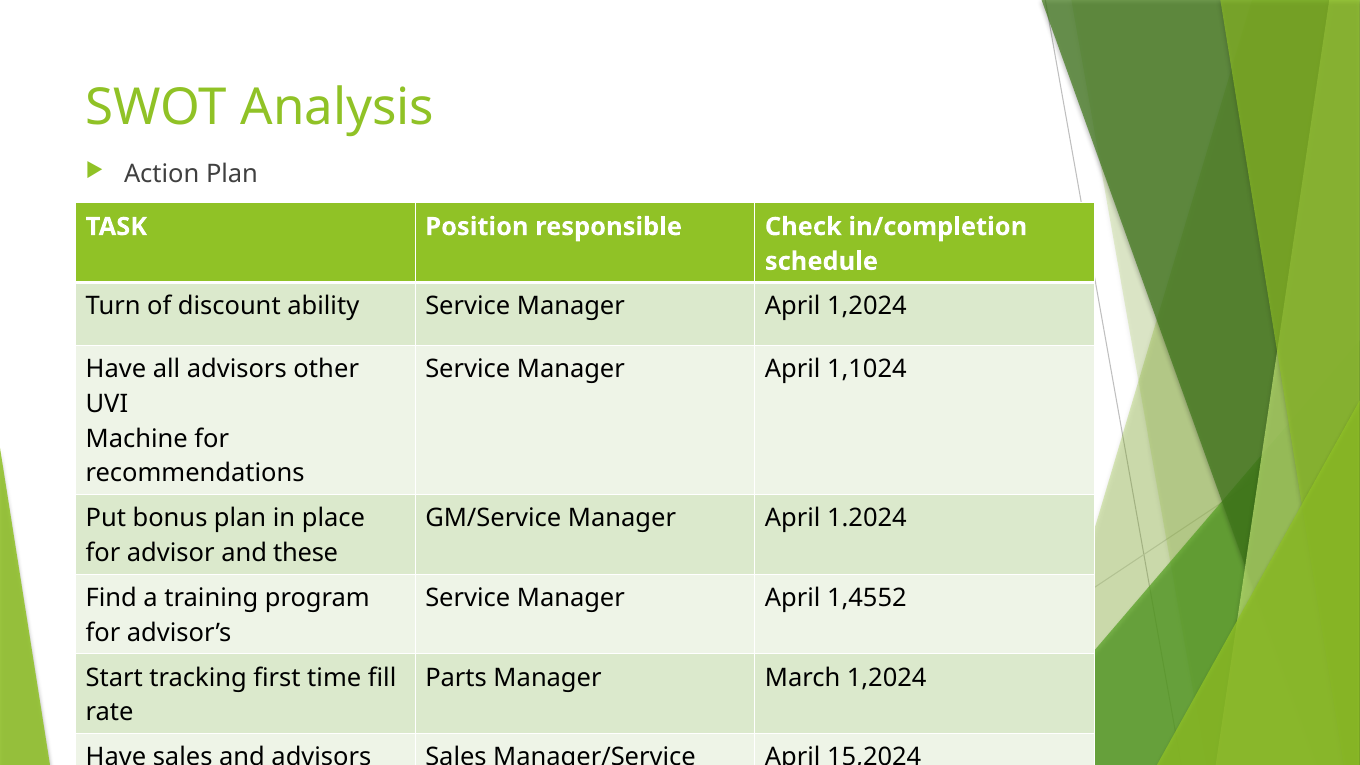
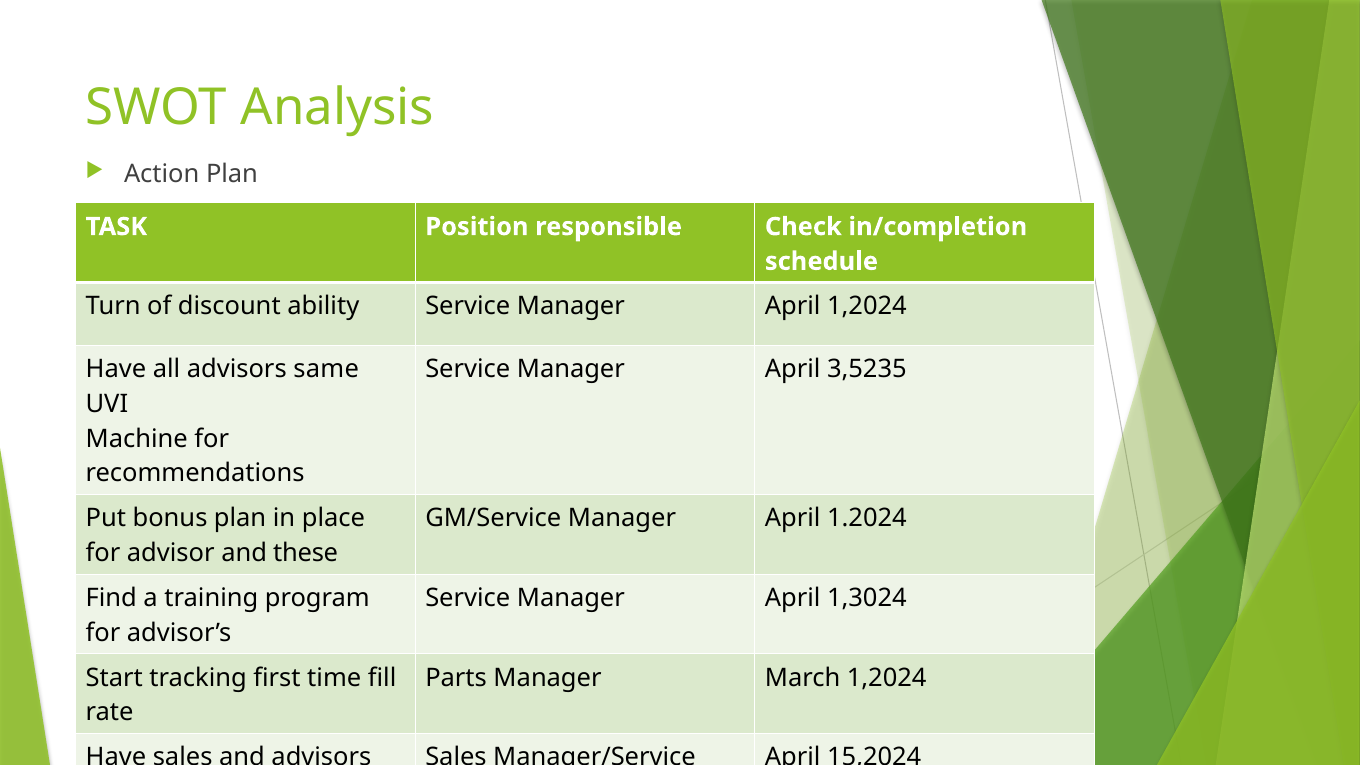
advisors other: other -> same (326, 369)
1,1024: 1,1024 -> 3,5235 (867, 369)
1,4552: 1,4552 -> 1,3024 (867, 598)
